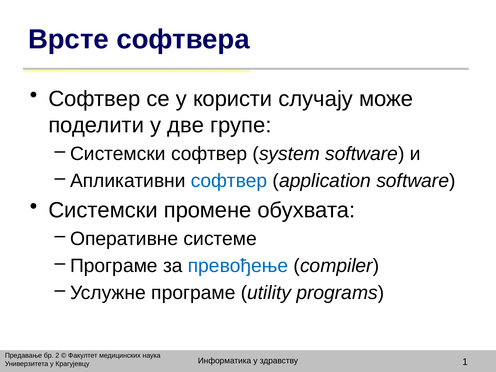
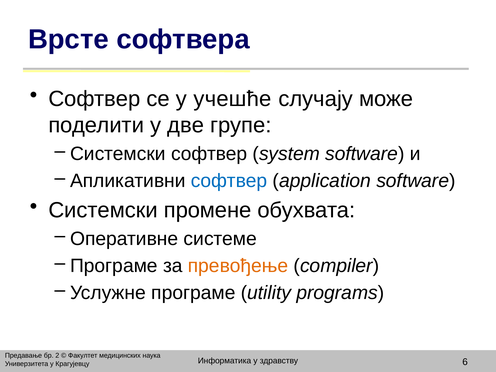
користи: користи -> учешће (232, 99)
превођење colour: blue -> orange (238, 266)
1: 1 -> 6 (465, 362)
